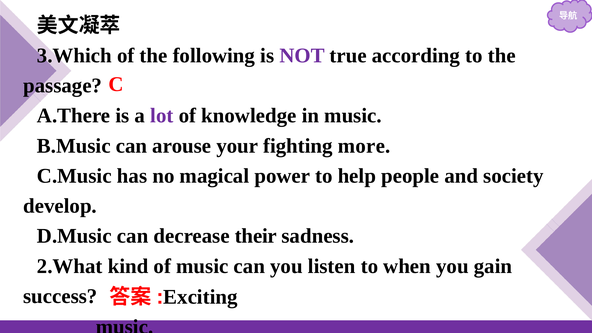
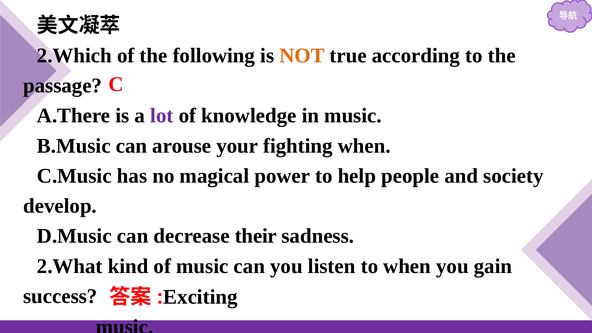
3.Which: 3.Which -> 2.Which (74, 56)
NOT colour: purple -> orange (302, 56)
fighting more: more -> when (364, 146)
